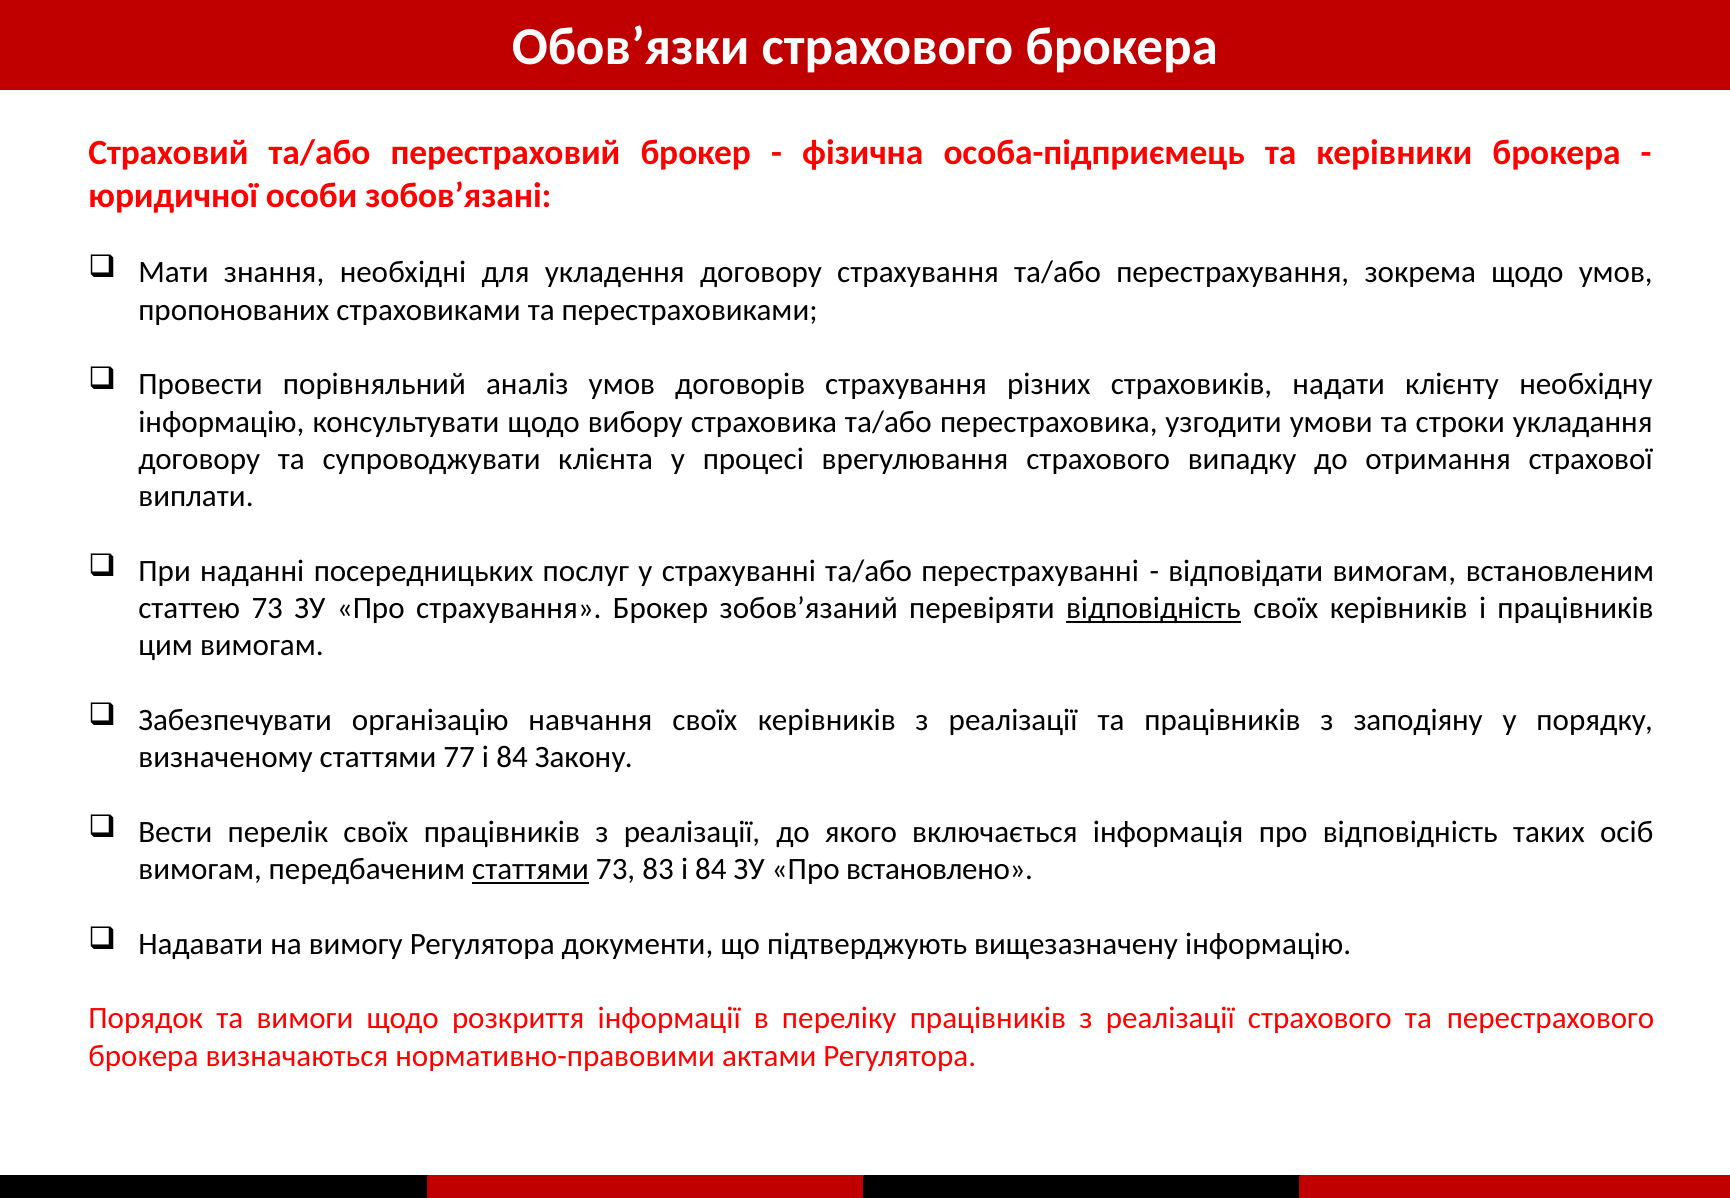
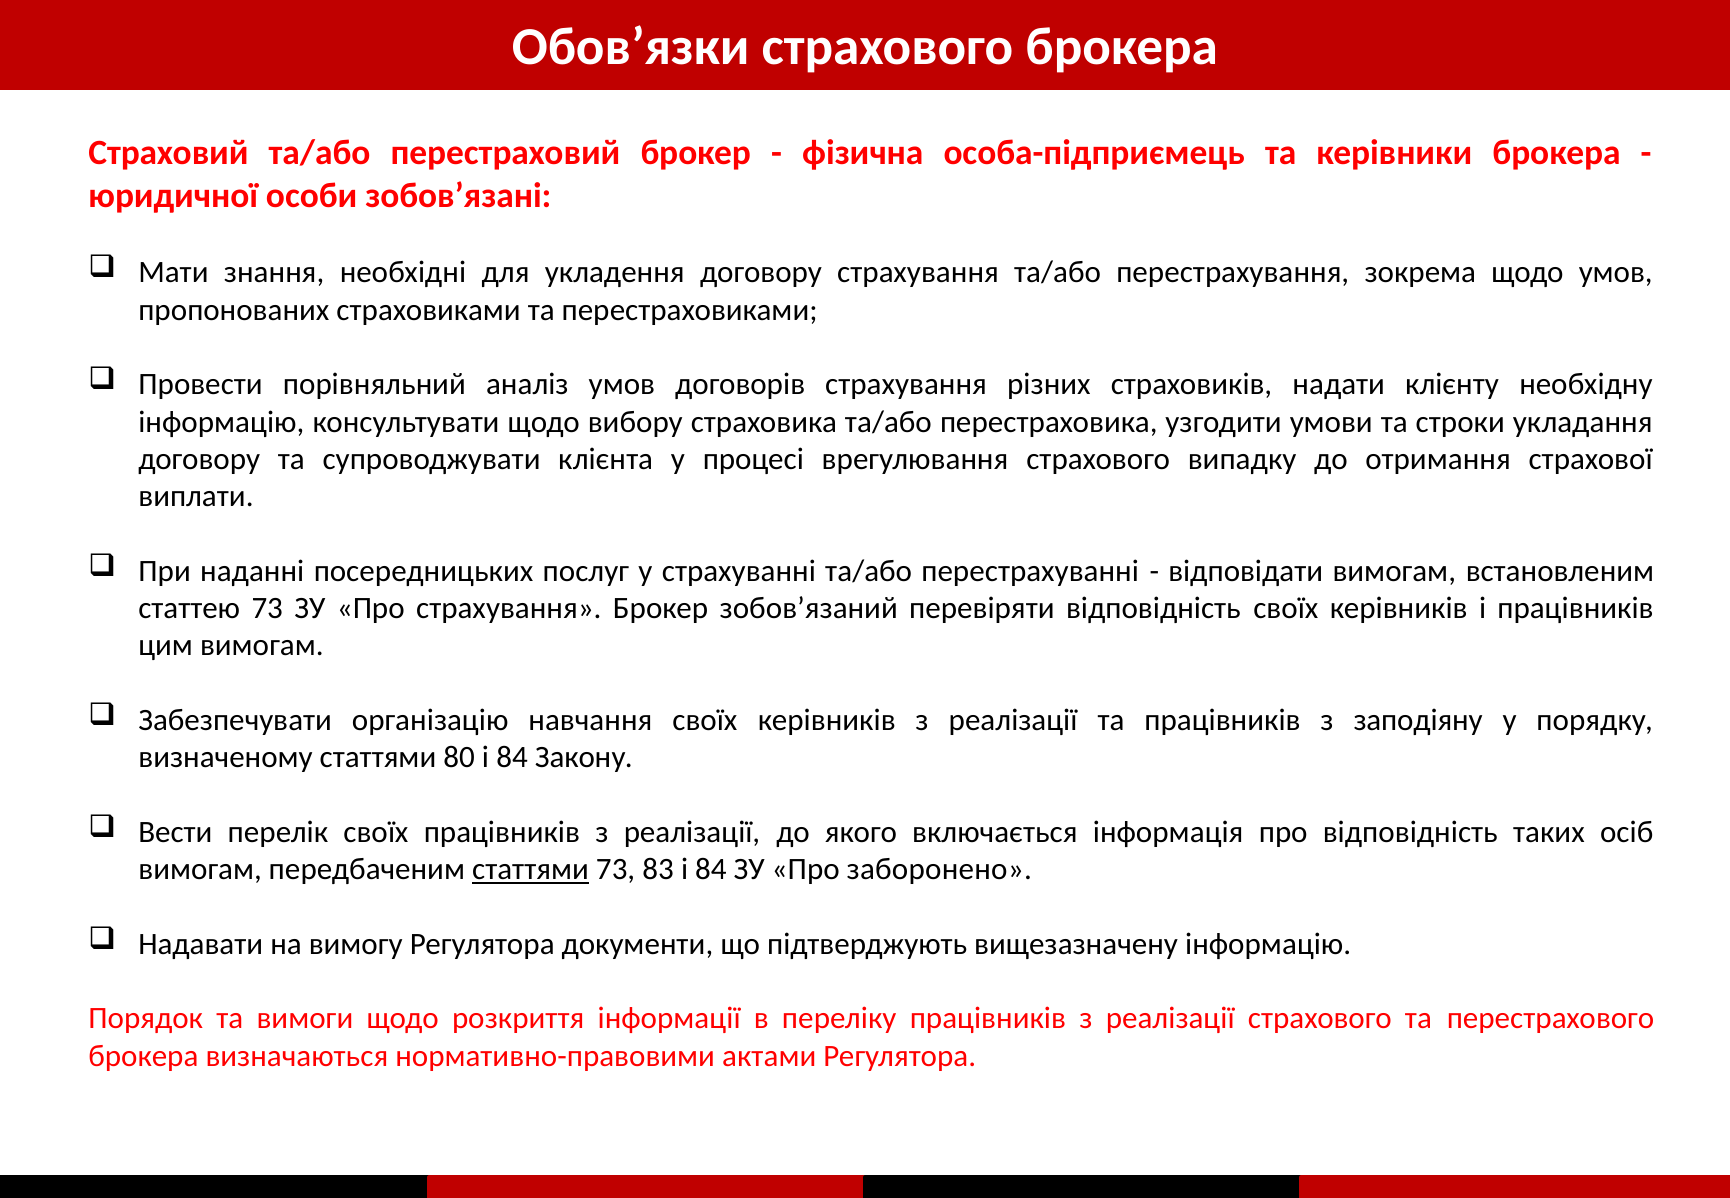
відповідність underline: present -> none (1153, 608)
77: 77 -> 80 (459, 757)
встановлено: встановлено -> заборонено (939, 869)
